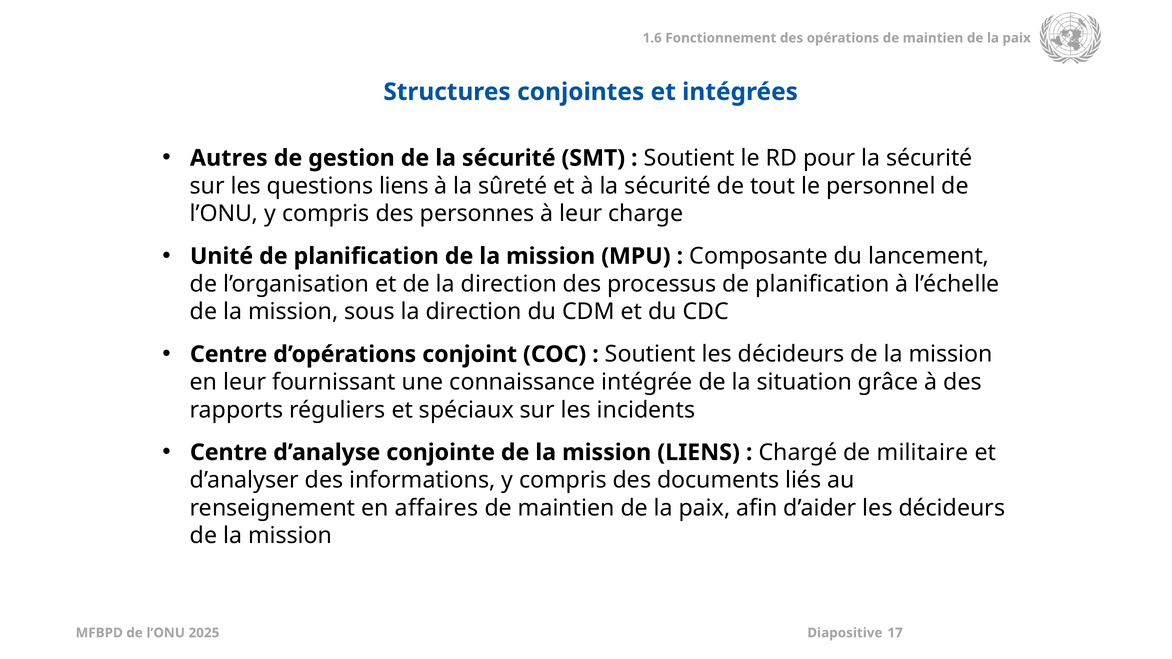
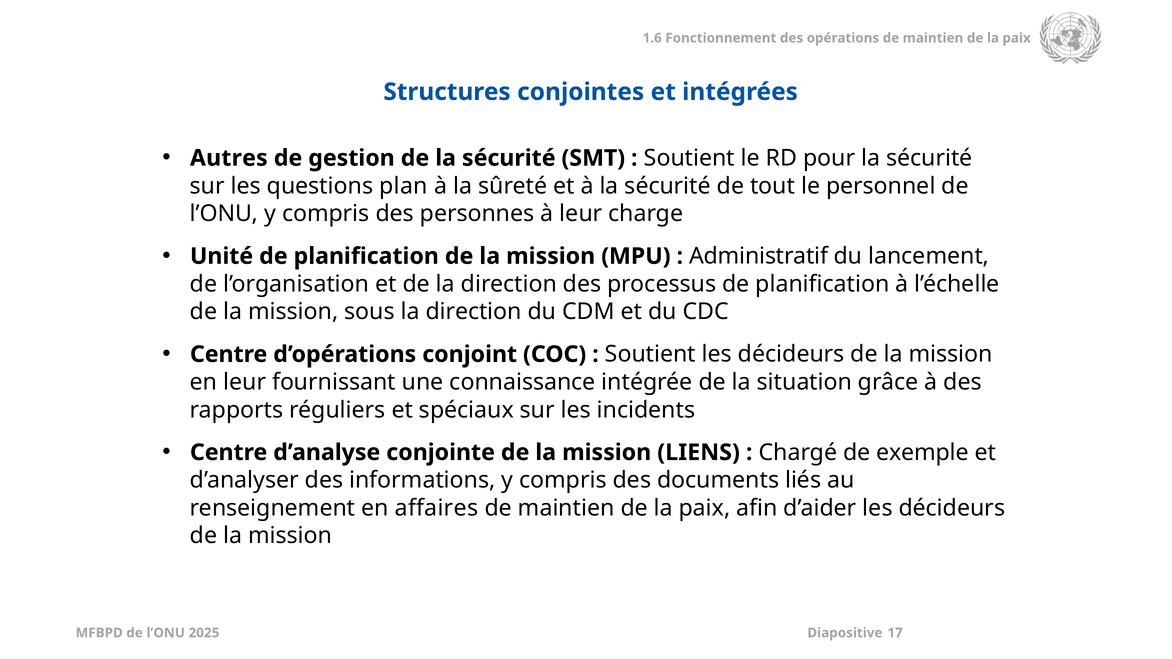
questions liens: liens -> plan (404, 186)
Composante: Composante -> Administratif (759, 256)
militaire: militaire -> exemple (923, 453)
